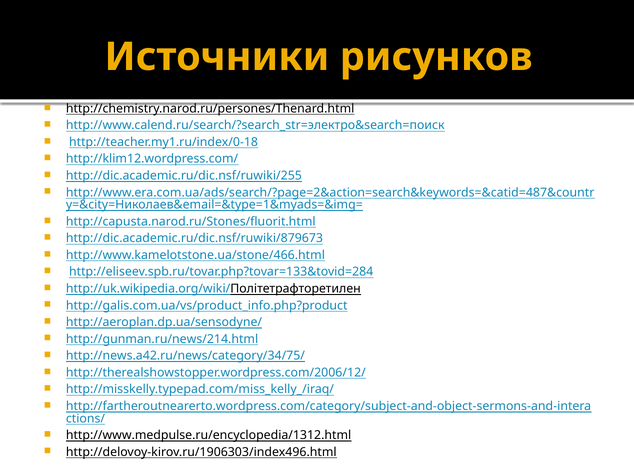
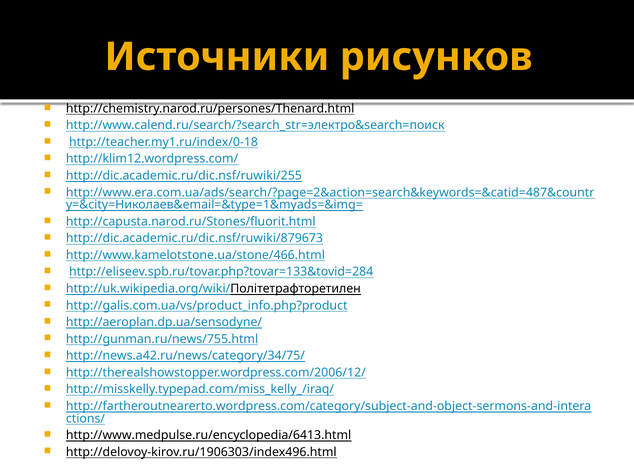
http://gunman.ru/news/214.html: http://gunman.ru/news/214.html -> http://gunman.ru/news/755.html (162, 339)
http://www.medpulse.ru/encyclopedia/1312.html: http://www.medpulse.ru/encyclopedia/1312.html -> http://www.medpulse.ru/encyclopedia/6413.html (209, 436)
